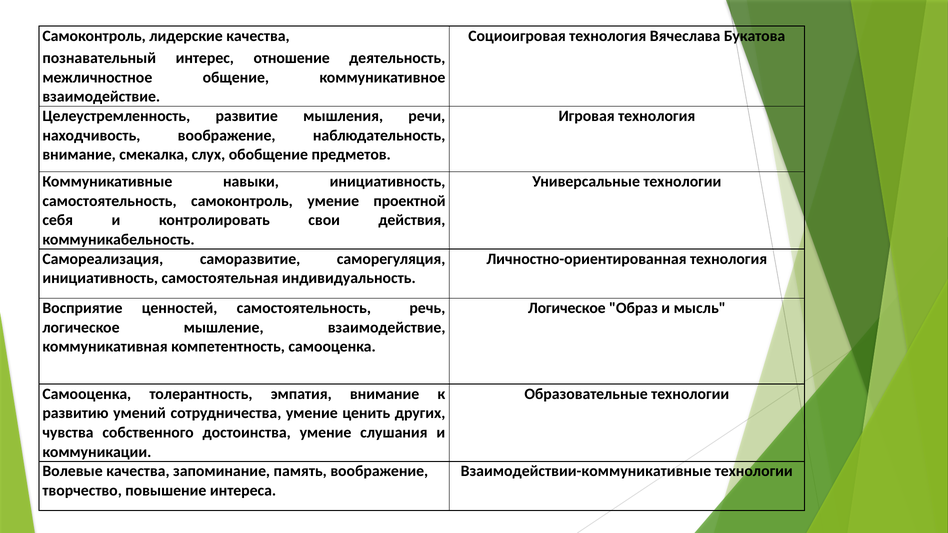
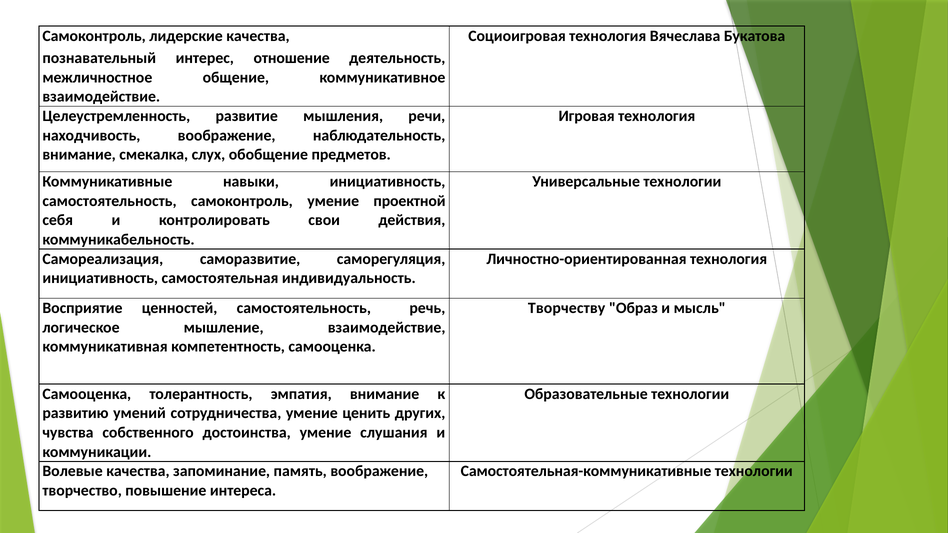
Логическое: Логическое -> Творчеству (567, 308)
Взаимодействии-коммуникативные: Взаимодействии-коммуникативные -> Самостоятельная-коммуникативные (586, 471)
